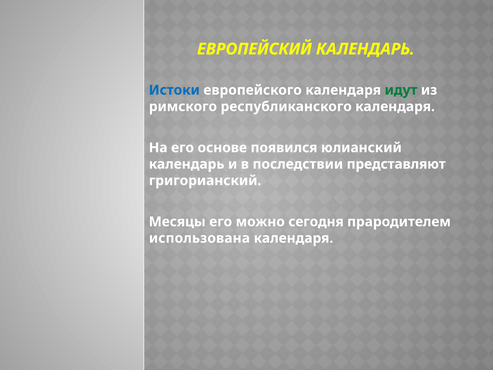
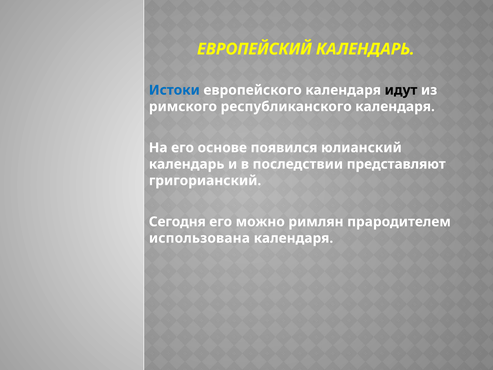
идут colour: green -> black (401, 90)
Месяцы: Месяцы -> Сегодня (177, 222)
сегодня: сегодня -> римлян (316, 222)
